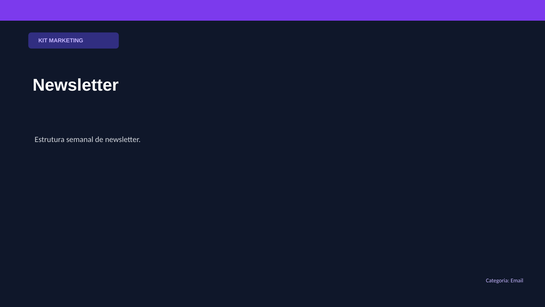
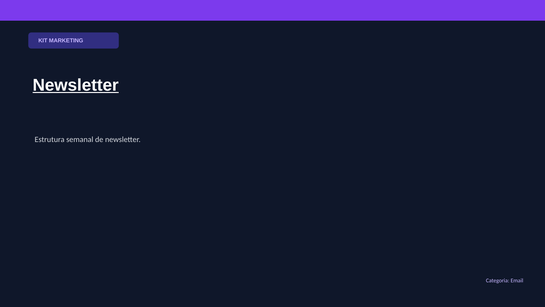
Newsletter underline: none -> present (76, 85)
